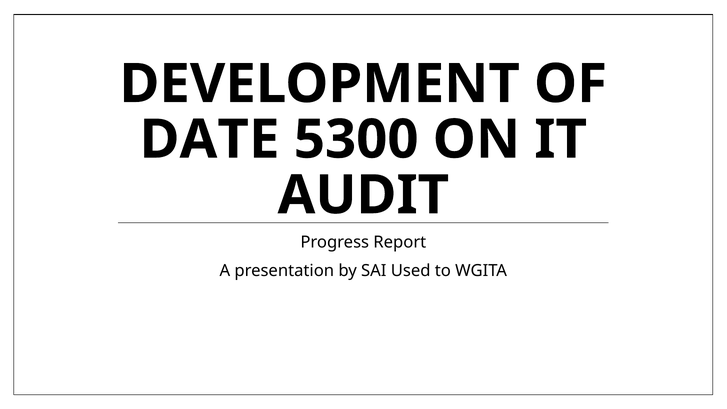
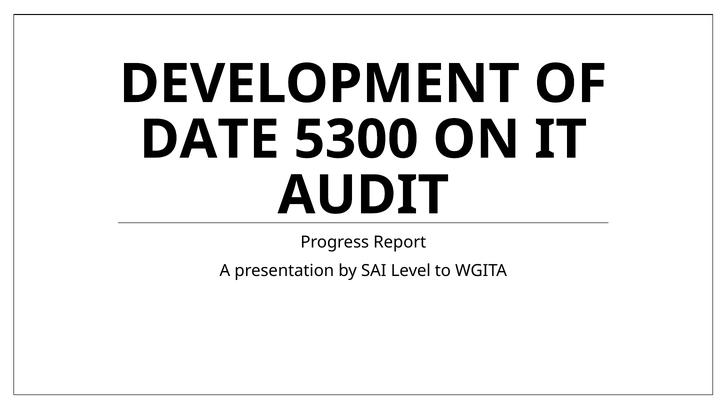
Used: Used -> Level (411, 271)
